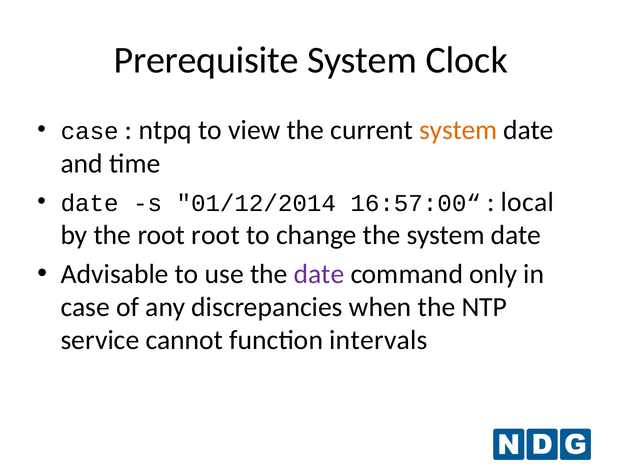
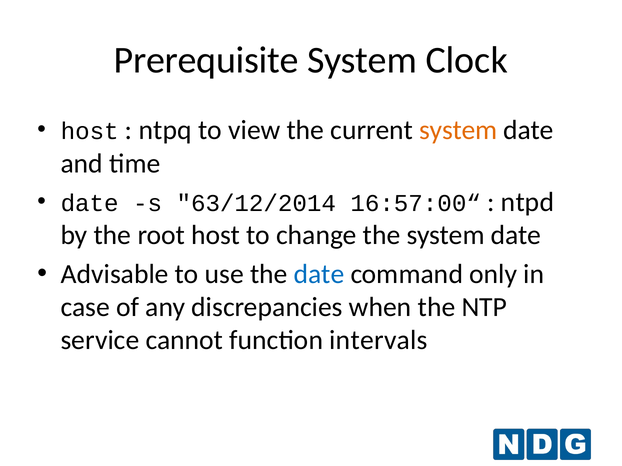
case: case -> host (90, 132)
01/12/2014: 01/12/2014 -> 63/12/2014 (256, 204)
local: local -> ntpd (528, 202)
root root: root -> host (216, 236)
date colour: purple -> blue (319, 274)
